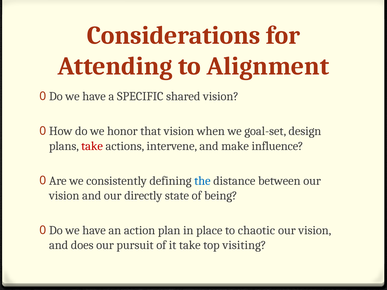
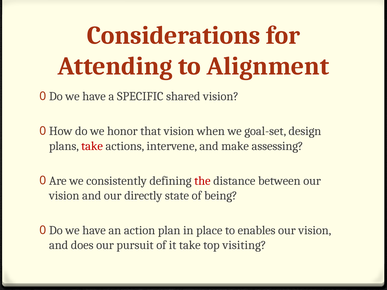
influence: influence -> assessing (277, 146)
the colour: blue -> red (202, 181)
chaotic: chaotic -> enables (257, 231)
